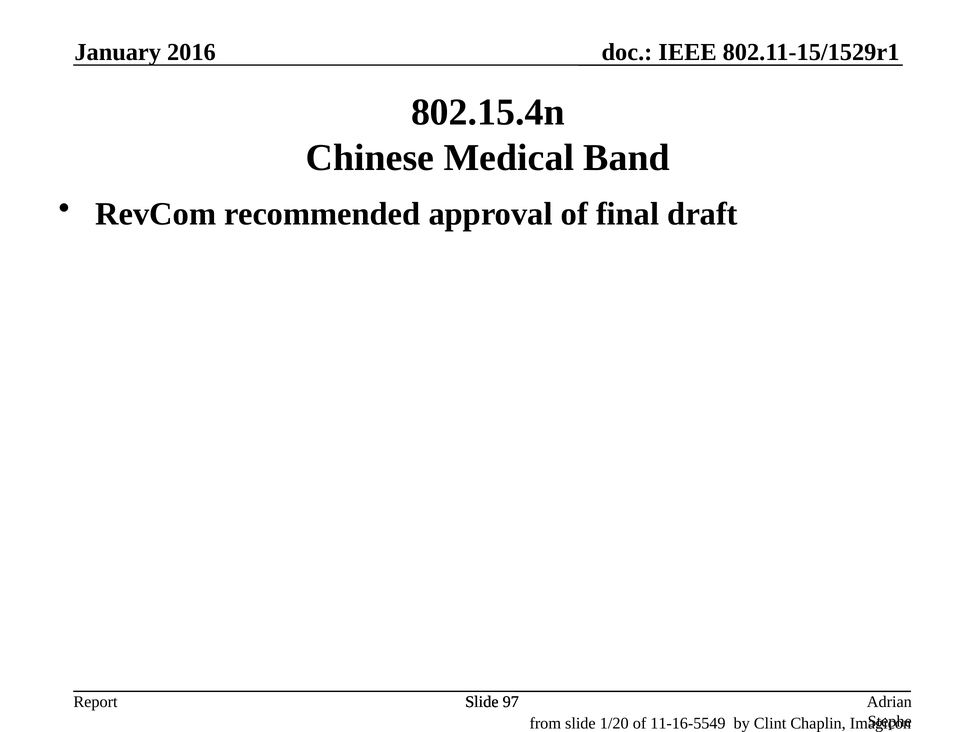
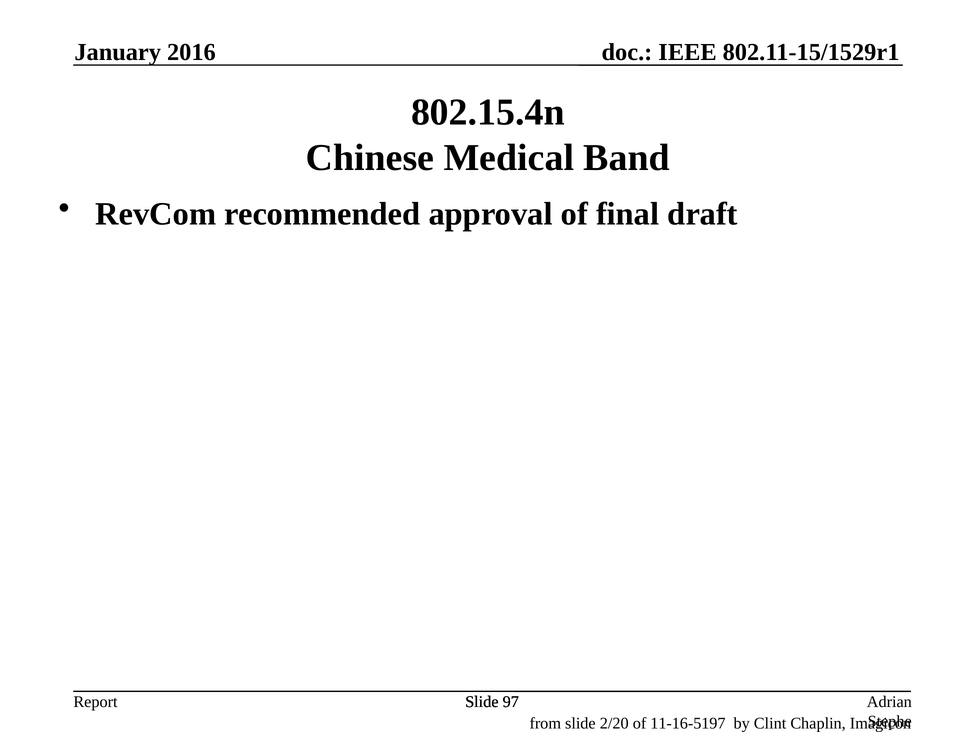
1/20: 1/20 -> 2/20 (614, 723)
11-16-5549: 11-16-5549 -> 11-16-5197 (688, 723)
